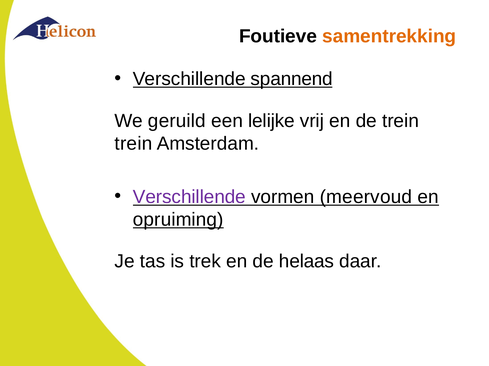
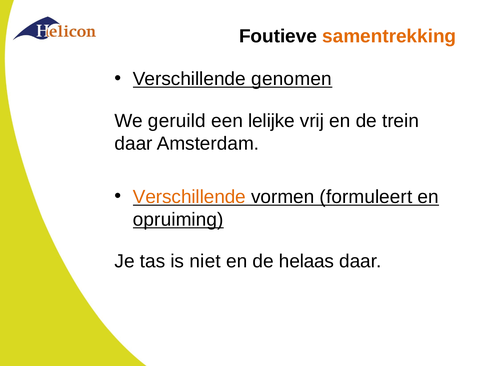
spannend: spannend -> genomen (292, 79)
trein: trein -> daar (134, 144)
Verschillende colour: purple -> orange (189, 197)
meervoud: meervoud -> formuleert (366, 197)
trek: trek -> niet (205, 262)
